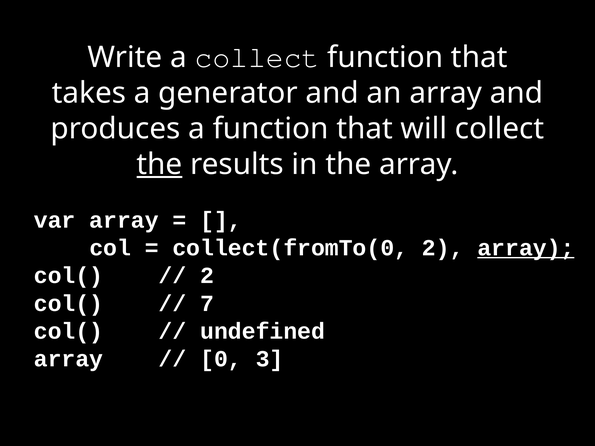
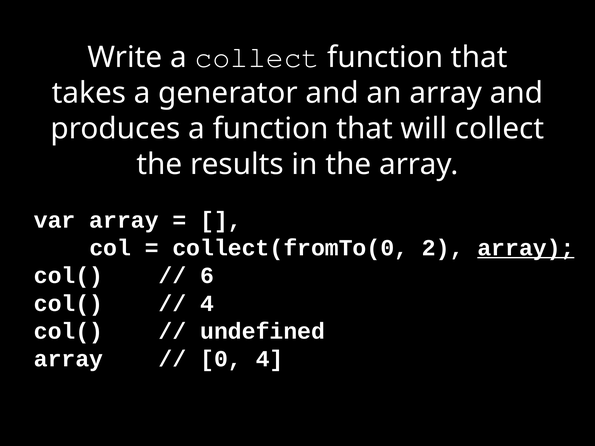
the underline: present -> none (159, 164)
2: 2 -> 6 (207, 276)
7: 7 -> 4 (207, 304)
0 3: 3 -> 4 (270, 359)
